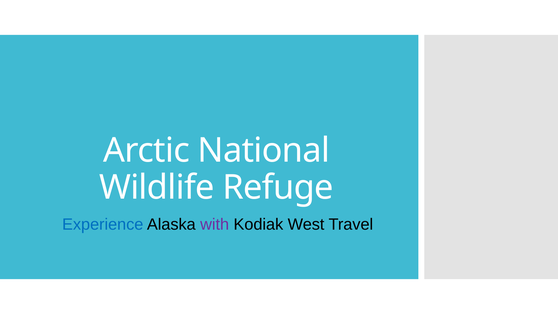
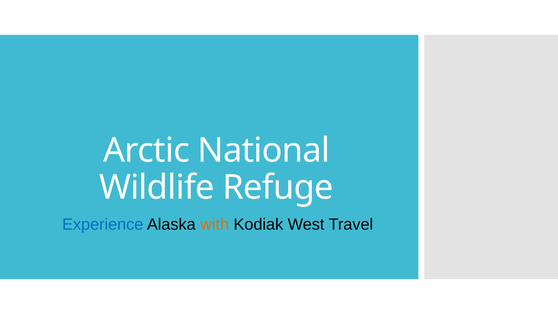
with colour: purple -> orange (215, 225)
